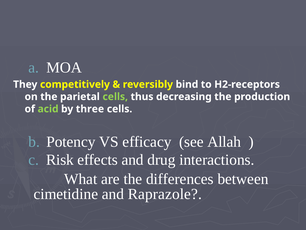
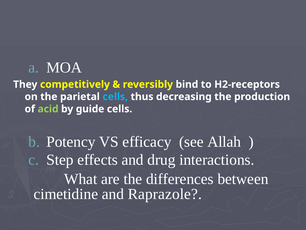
cells colour: light green -> light blue (115, 96)
three: three -> guide (90, 109)
Risk: Risk -> Step (60, 159)
